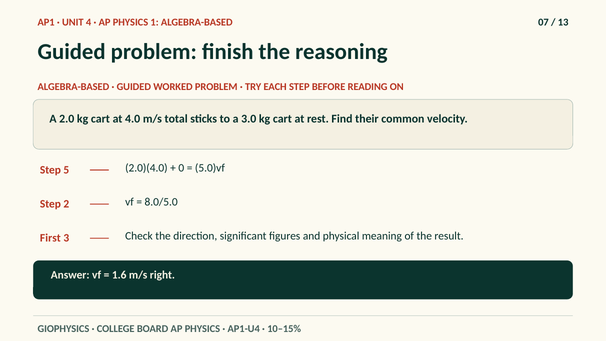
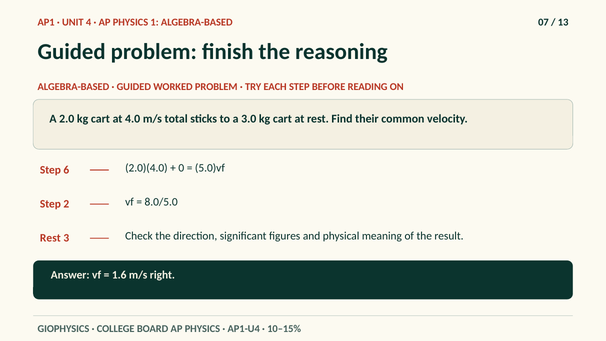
5: 5 -> 6 (66, 170)
First: First -> Rest (50, 238)
